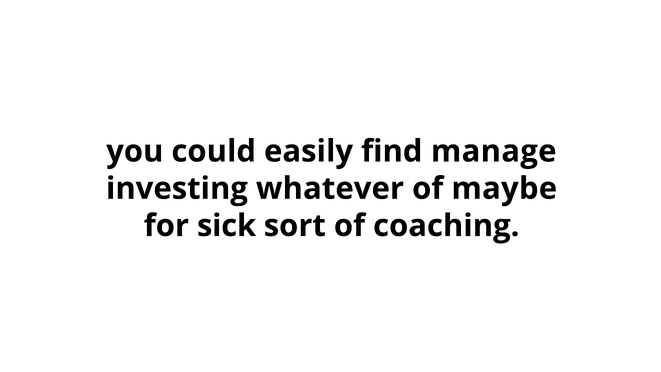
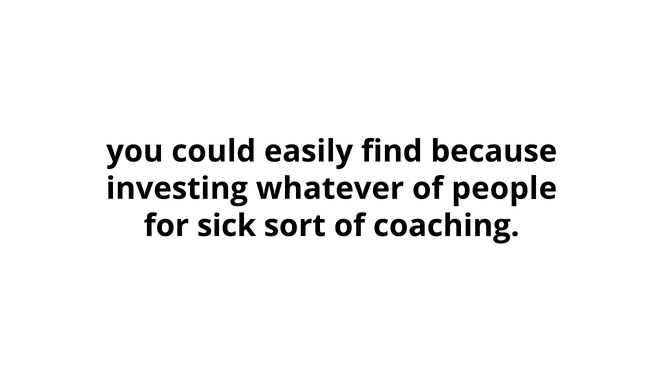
manage: manage -> because (494, 151)
maybe: maybe -> people (504, 188)
